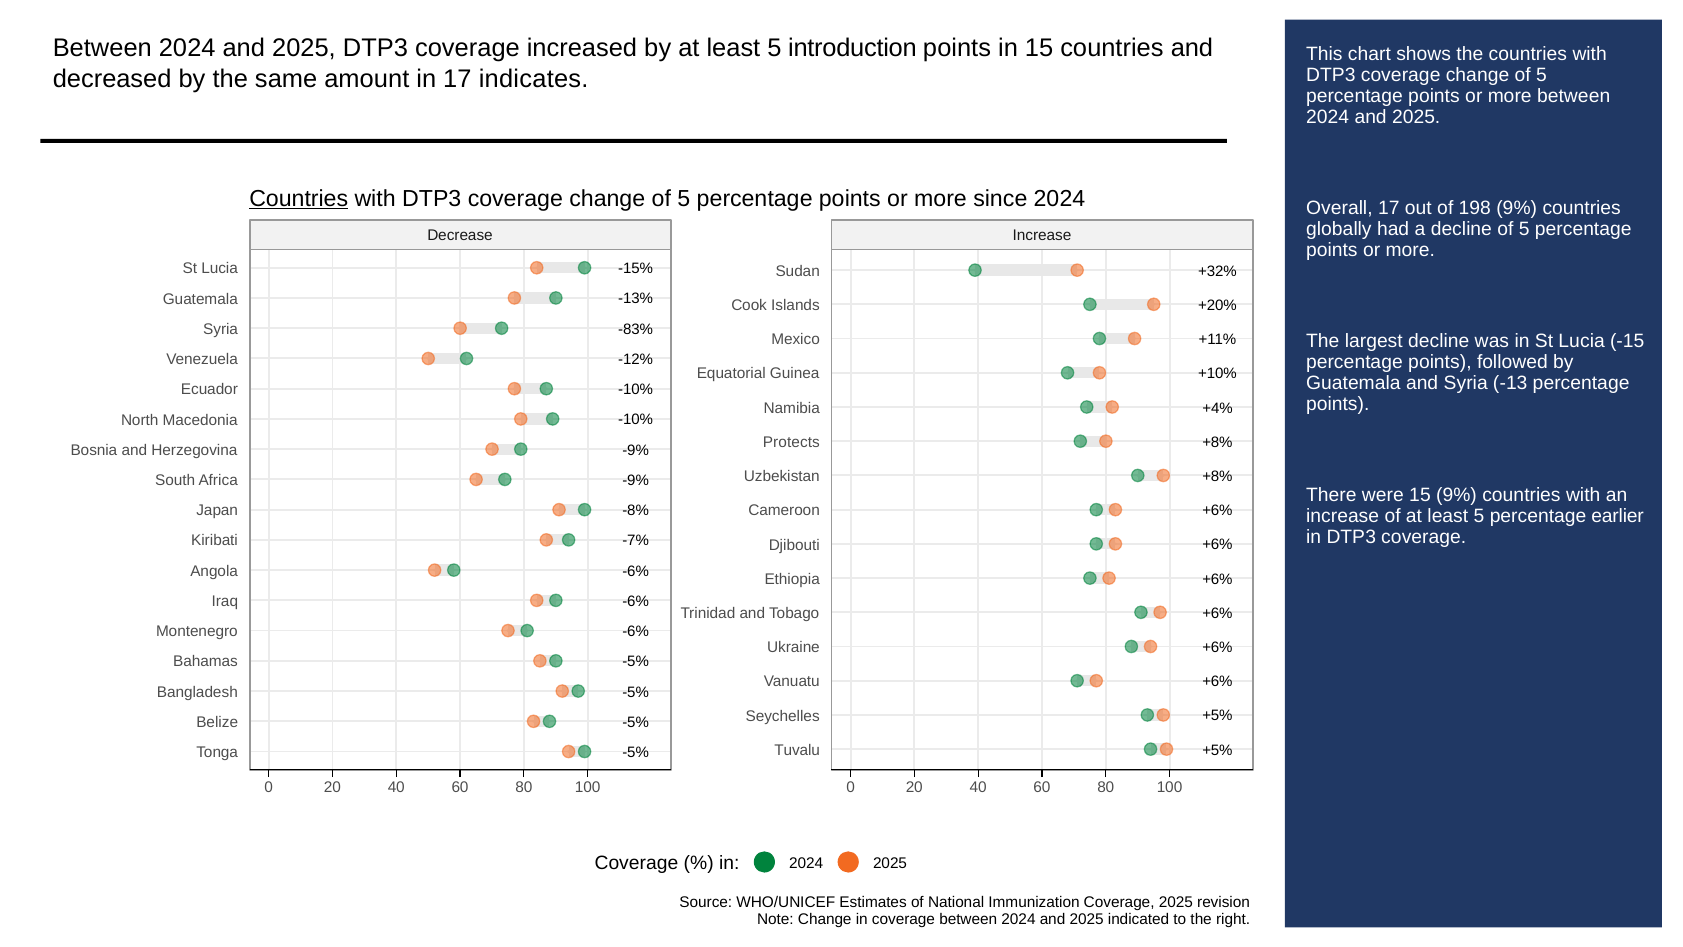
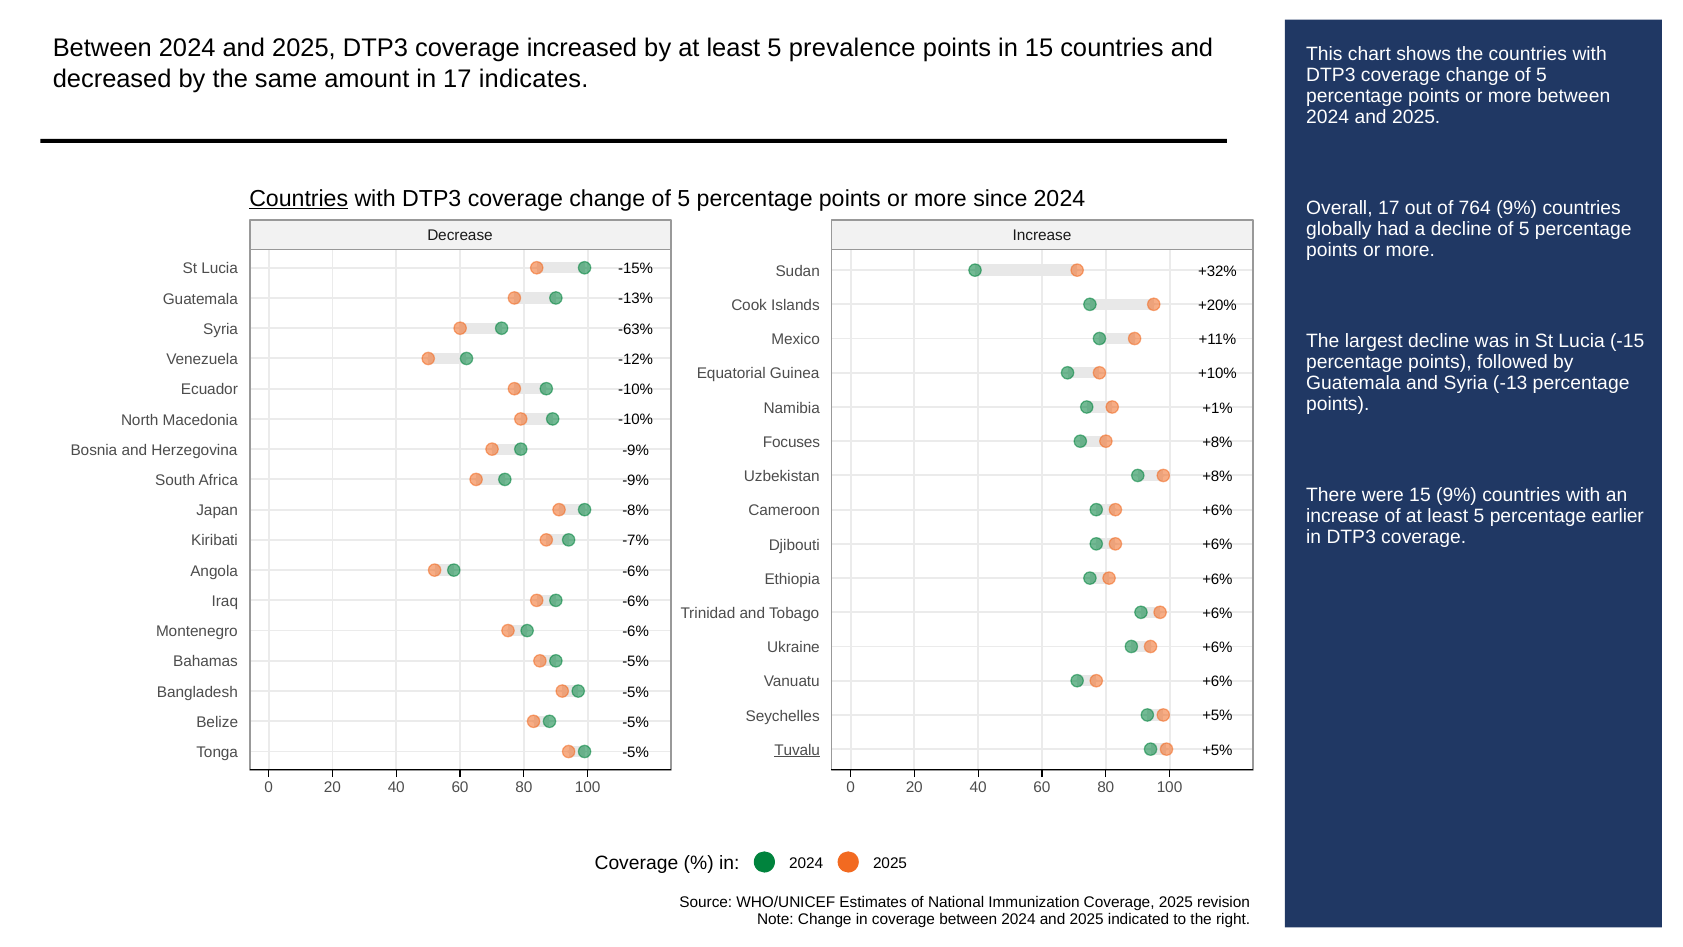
introduction: introduction -> prevalence (852, 49)
198: 198 -> 764 (1475, 208)
-83%: -83% -> -63% (636, 329)
+4%: +4% -> +1% (1218, 408)
Protects: Protects -> Focuses (791, 442)
Tuvalu underline: none -> present (797, 750)
